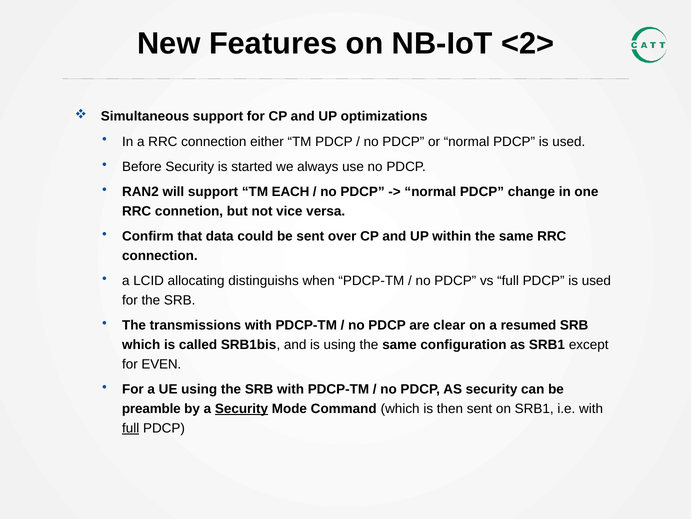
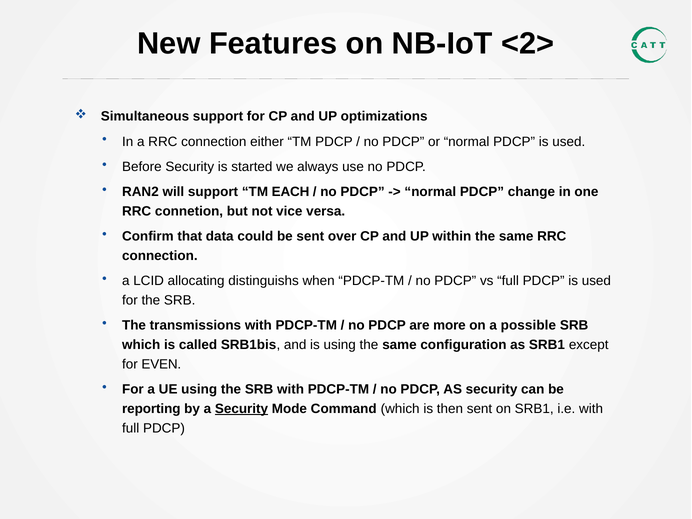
clear: clear -> more (449, 326)
resumed: resumed -> possible (528, 326)
preamble: preamble -> reporting (151, 409)
full underline: present -> none (131, 428)
